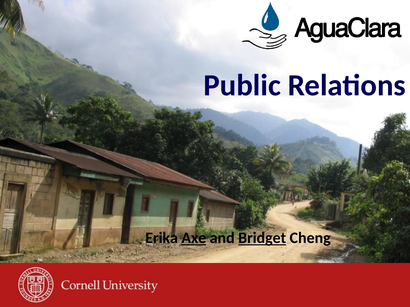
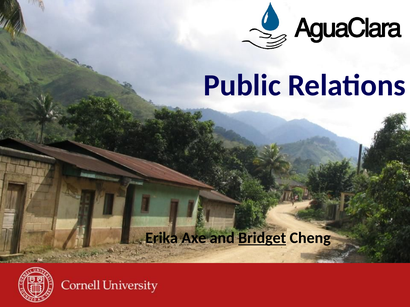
Axe underline: present -> none (194, 238)
